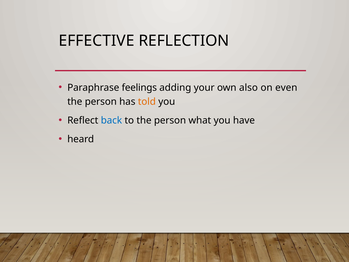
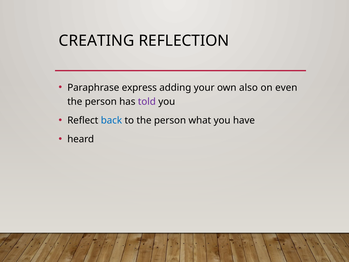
EFFECTIVE: EFFECTIVE -> CREATING (97, 41)
feelings: feelings -> express (139, 87)
told colour: orange -> purple (147, 101)
